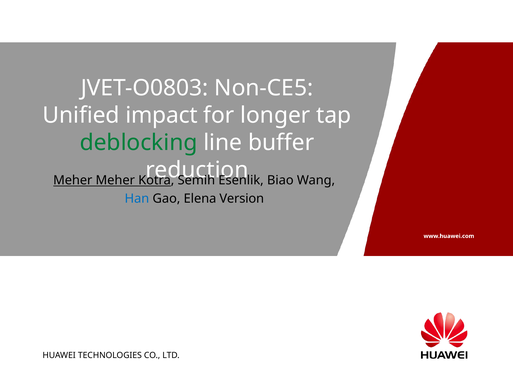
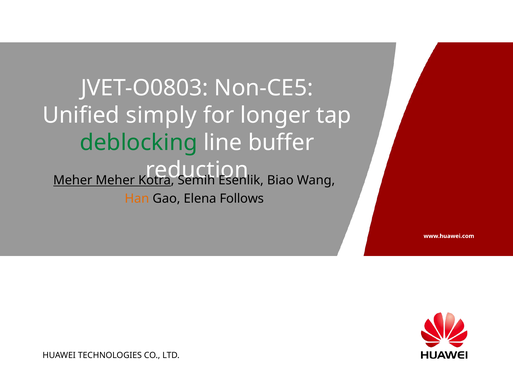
impact: impact -> simply (161, 116)
Han colour: blue -> orange (137, 199)
Version: Version -> Follows (242, 199)
